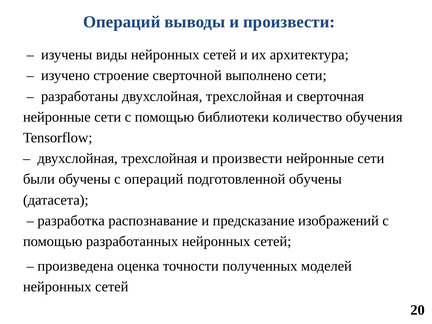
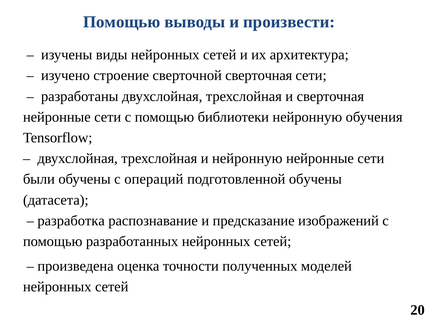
Операций: Операций -> Помощью (122, 22)
сверточной выполнено: выполнено -> сверточная (259, 76)
библиотеки количество: количество -> нейронную (307, 117)
трехслойная и произвести: произвести -> нейронную (247, 158)
